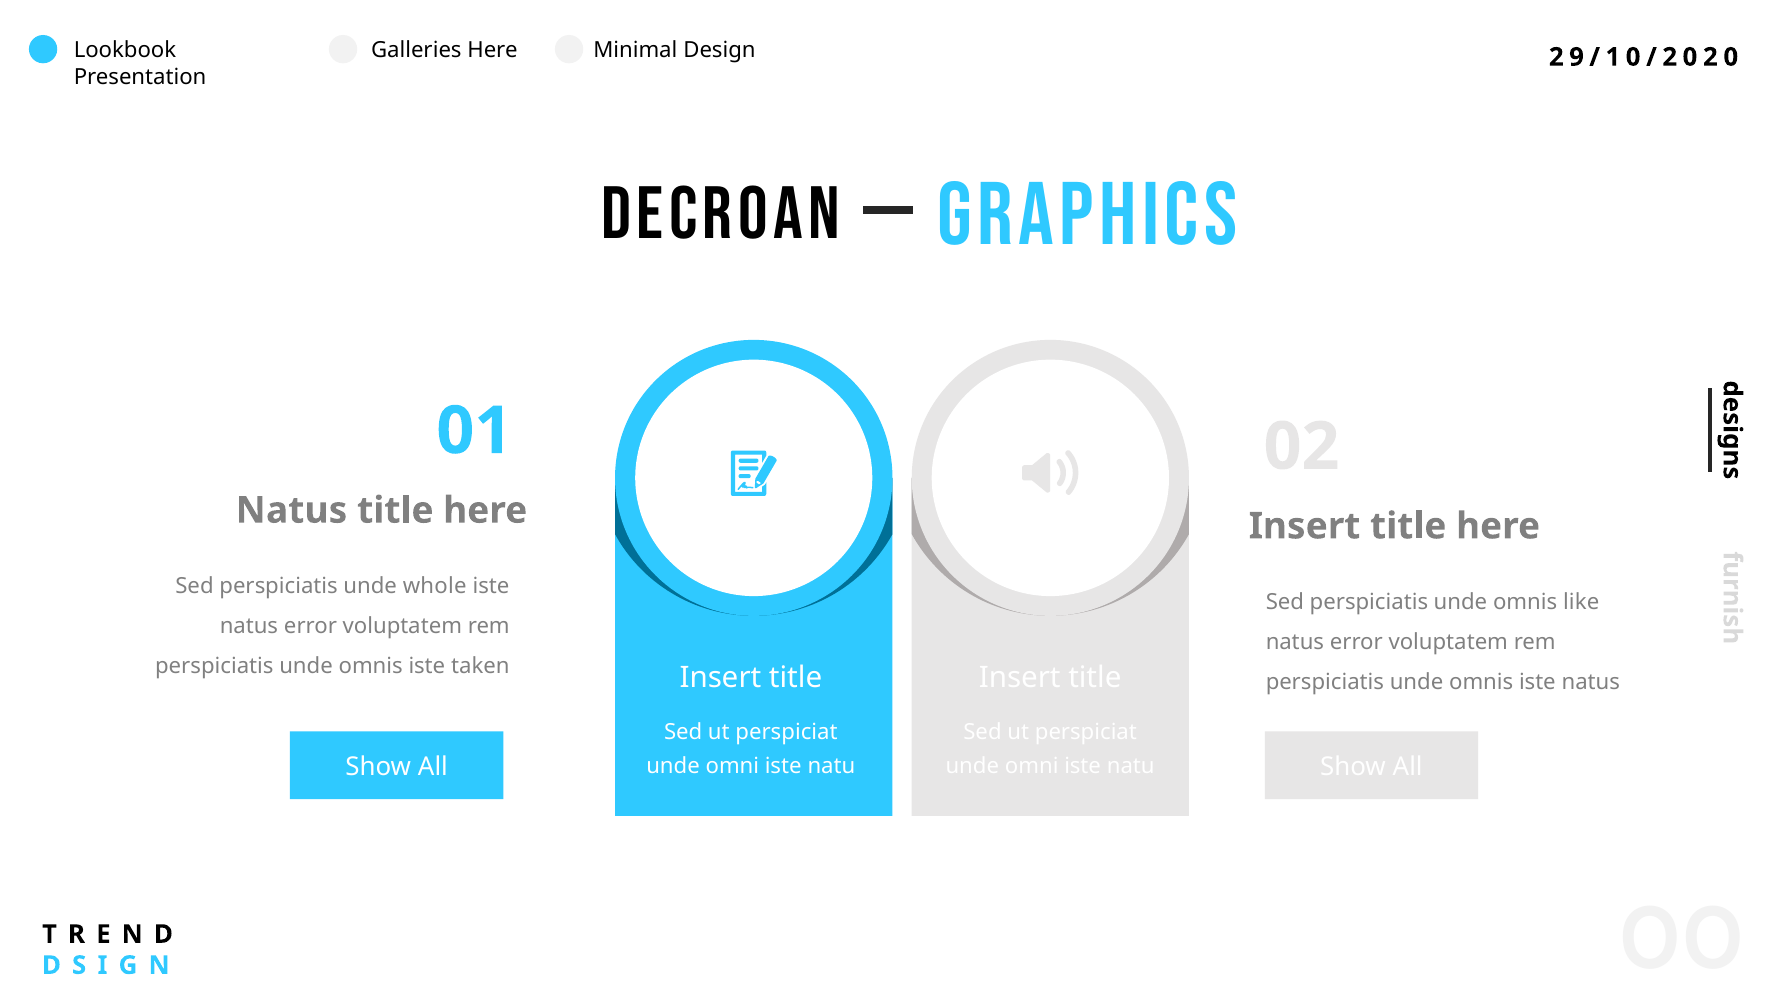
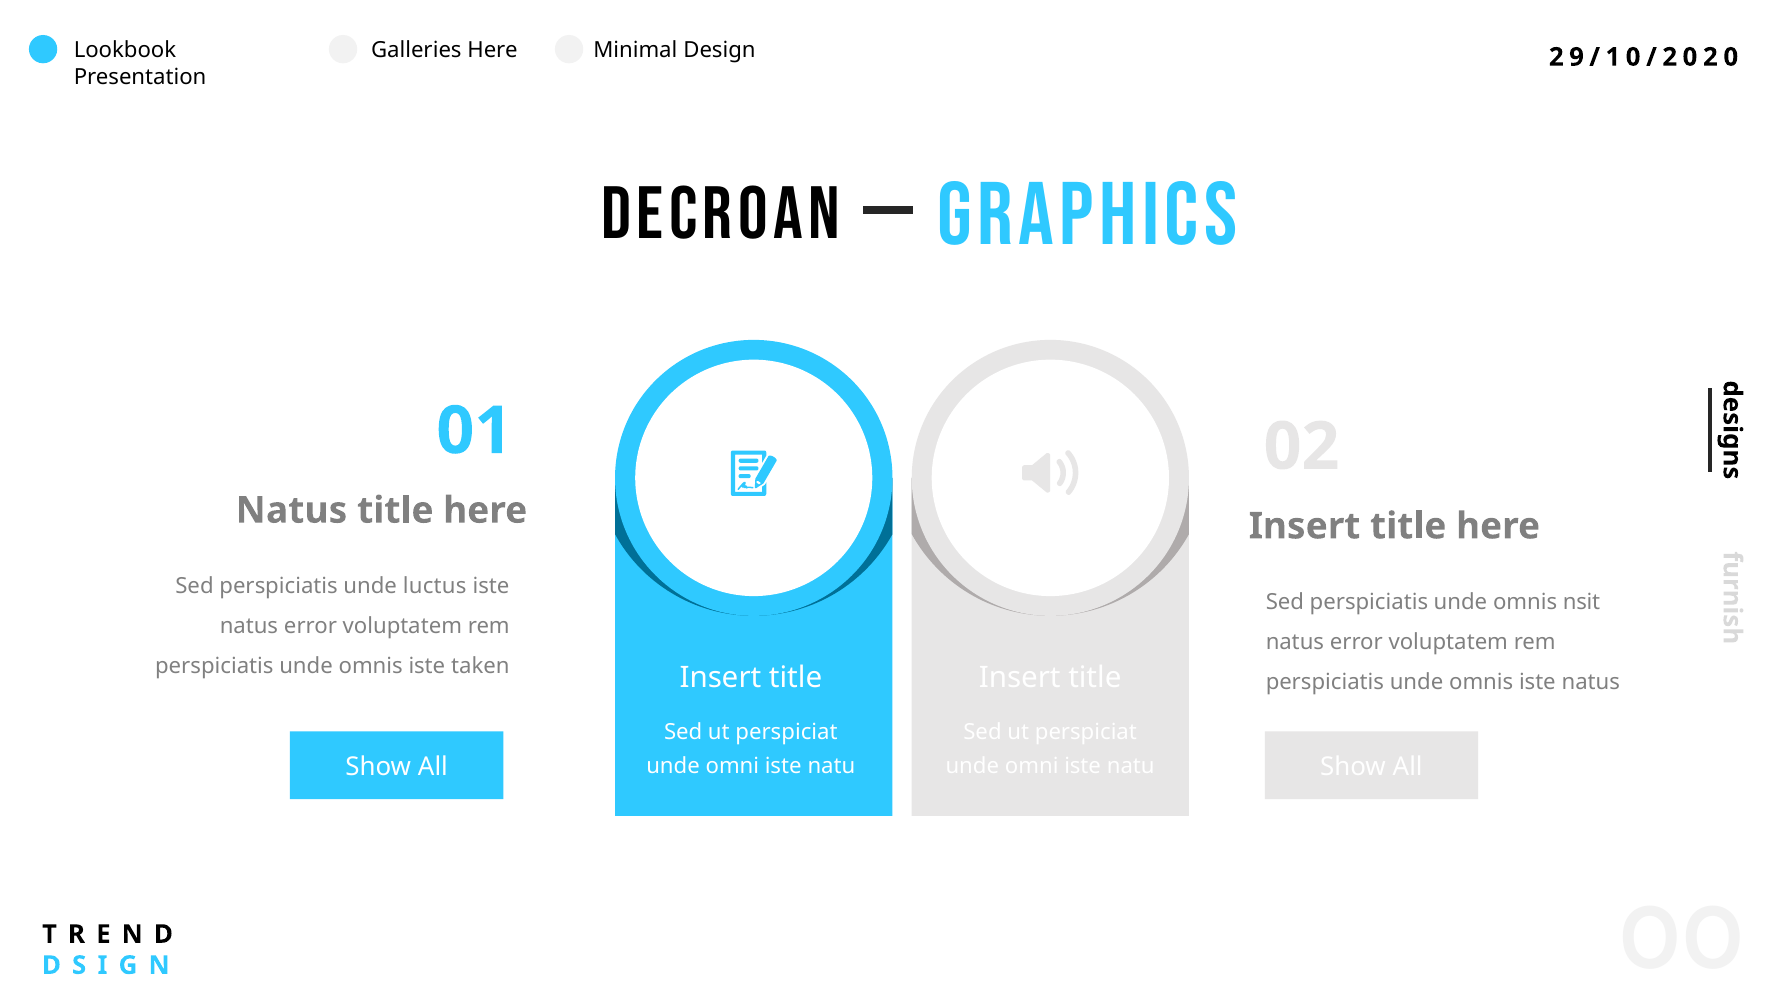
whole: whole -> luctus (435, 587)
like: like -> nsit (1581, 602)
